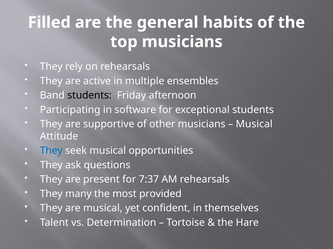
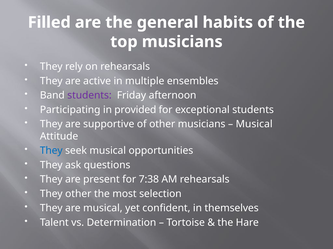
students colour: black -> purple (89, 96)
software: software -> provided (135, 110)
7:37: 7:37 -> 7:38 (149, 180)
They many: many -> other (78, 194)
provided: provided -> selection (160, 194)
